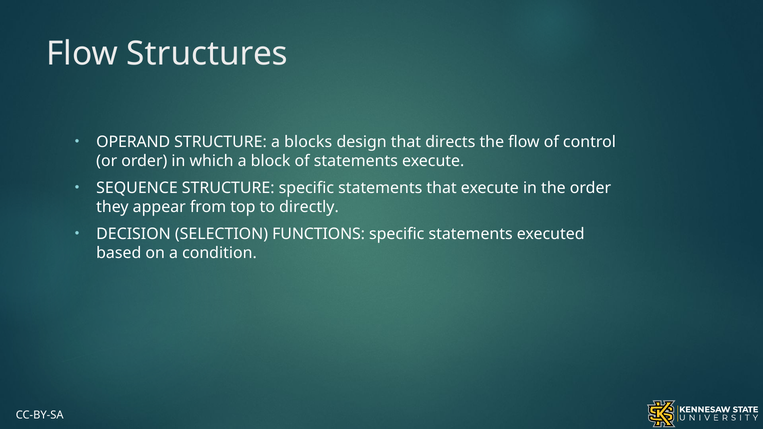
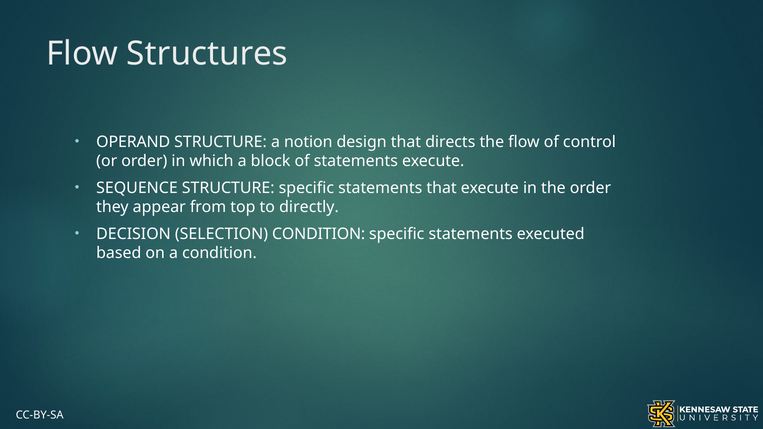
blocks: blocks -> notion (308, 142)
SELECTION FUNCTIONS: FUNCTIONS -> CONDITION (319, 234)
